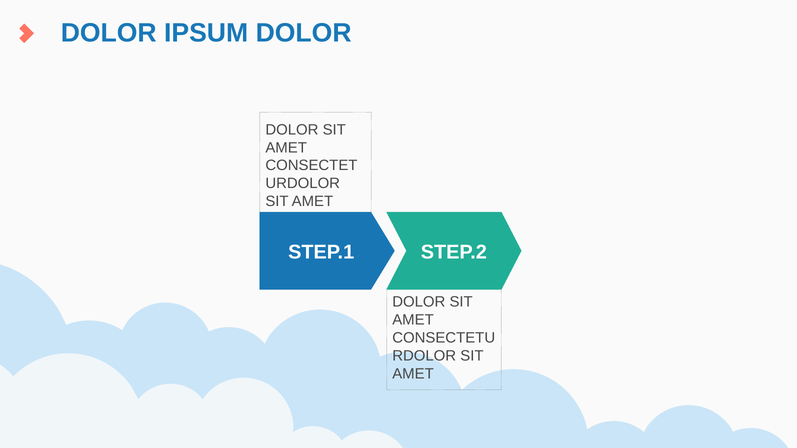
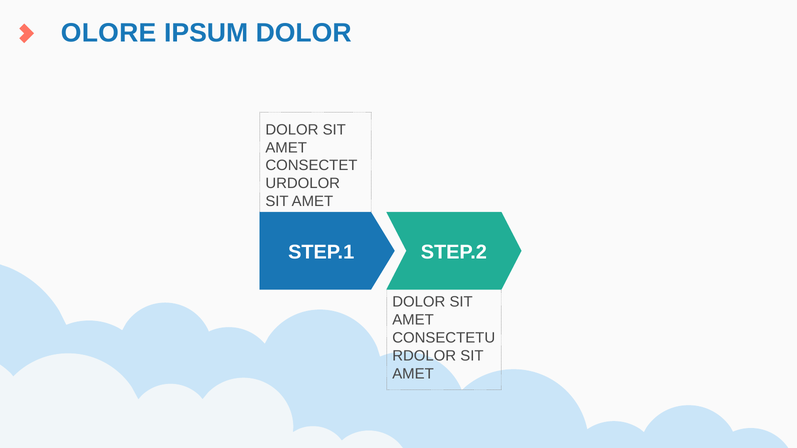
DOLOR: DOLOR -> OLORE (109, 33)
